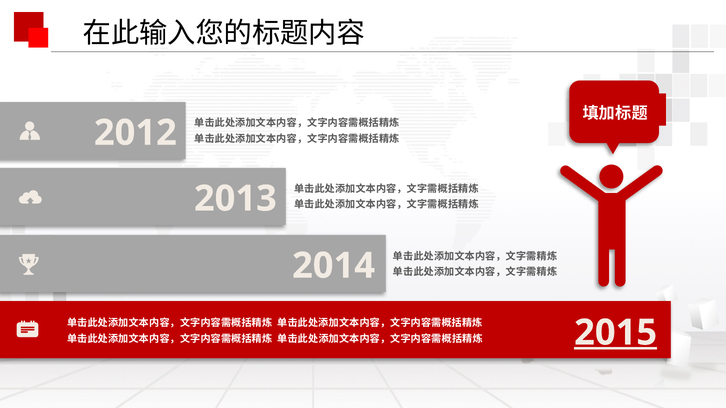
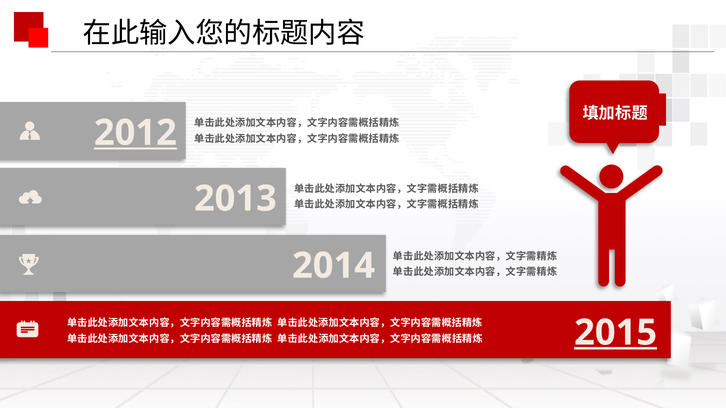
2012 underline: none -> present (135, 133)
